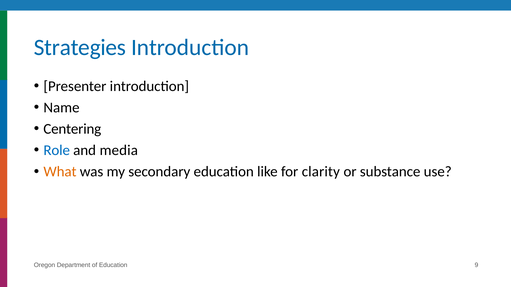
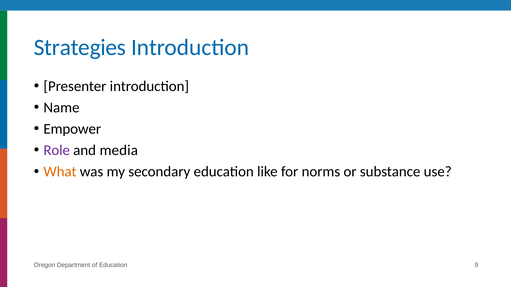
Centering: Centering -> Empower (72, 129)
Role colour: blue -> purple (57, 151)
clarity: clarity -> norms (321, 172)
